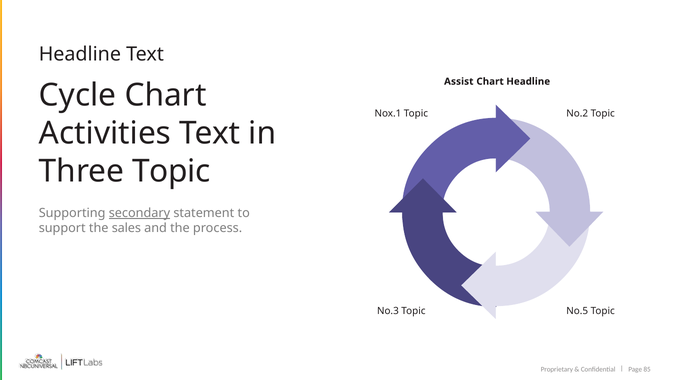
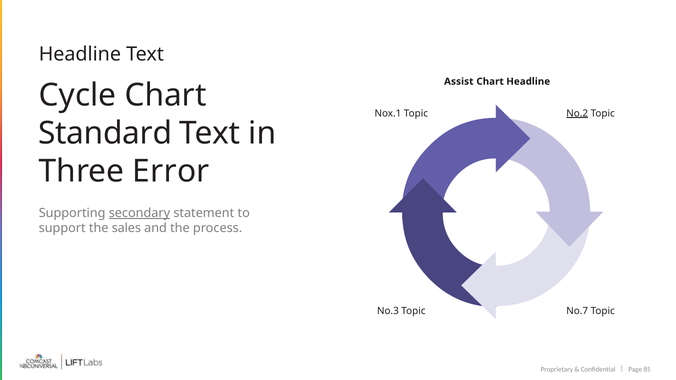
No.2 underline: none -> present (577, 113)
Activities: Activities -> Standard (105, 134)
Three Topic: Topic -> Error (171, 172)
No.5: No.5 -> No.7 (577, 311)
